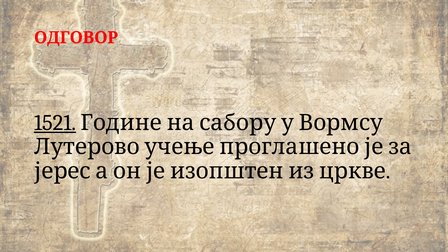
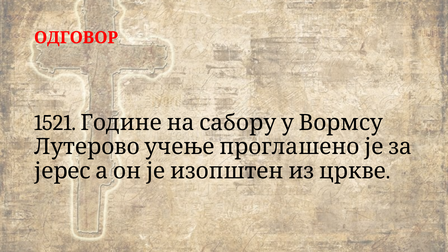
1521 underline: present -> none (55, 123)
